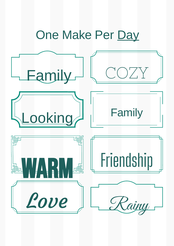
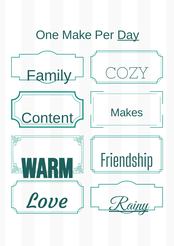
Family: Family -> Makes (127, 113)
Looking: Looking -> Content (47, 118)
Rainy underline: none -> present (129, 204)
